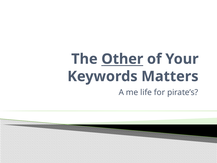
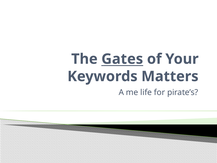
Other: Other -> Gates (122, 59)
